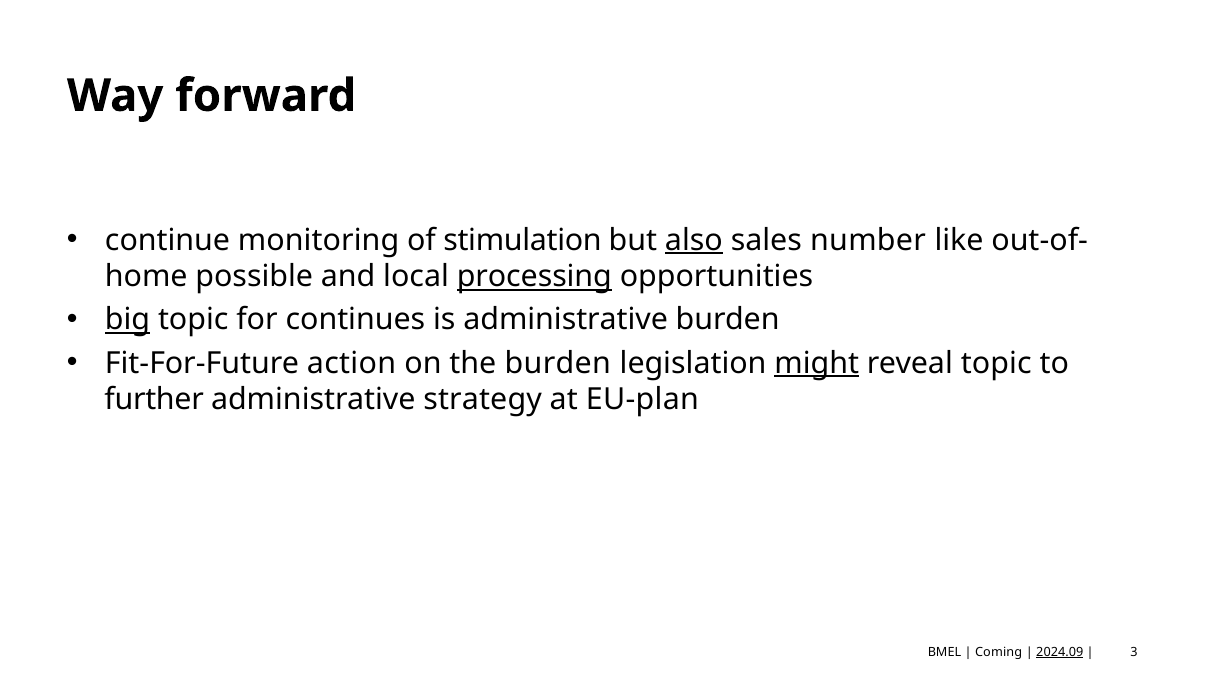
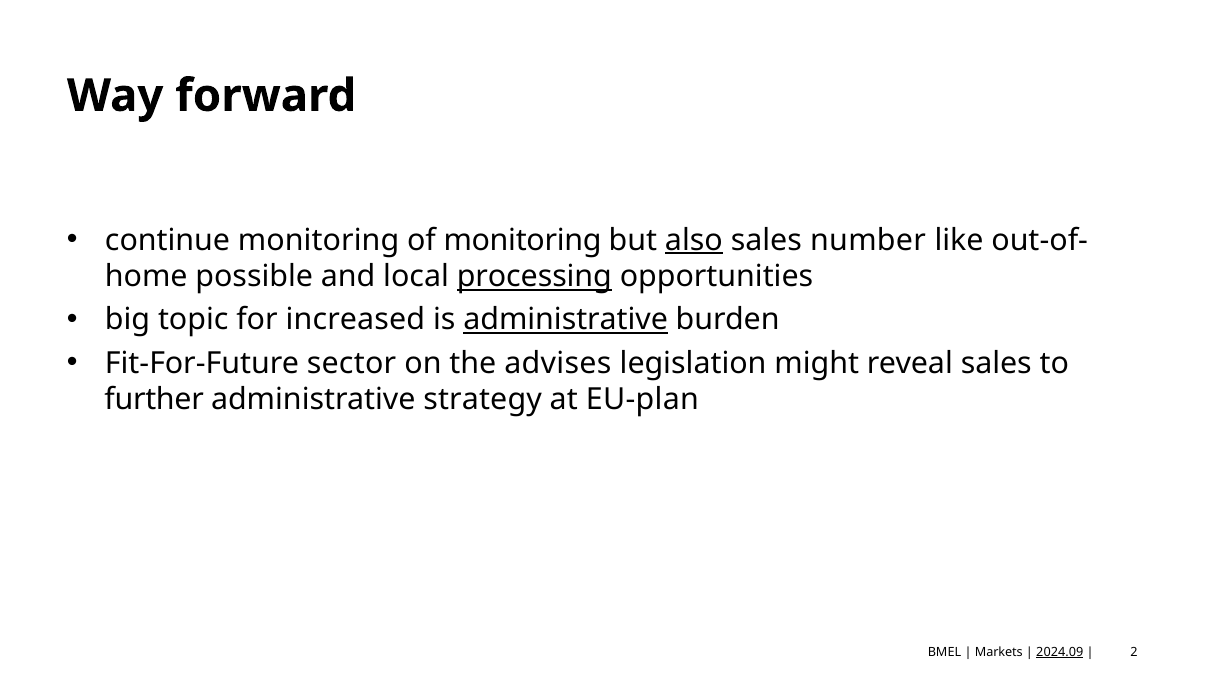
of stimulation: stimulation -> monitoring (523, 240)
big underline: present -> none (127, 320)
continues: continues -> increased (355, 320)
administrative underline: none -> present (566, 320)
action: action -> sector (352, 363)
the burden: burden -> advises (558, 363)
might underline: present -> none (817, 363)
reveal topic: topic -> sales (996, 363)
Coming: Coming -> Markets (999, 652)
3: 3 -> 2 (1134, 652)
